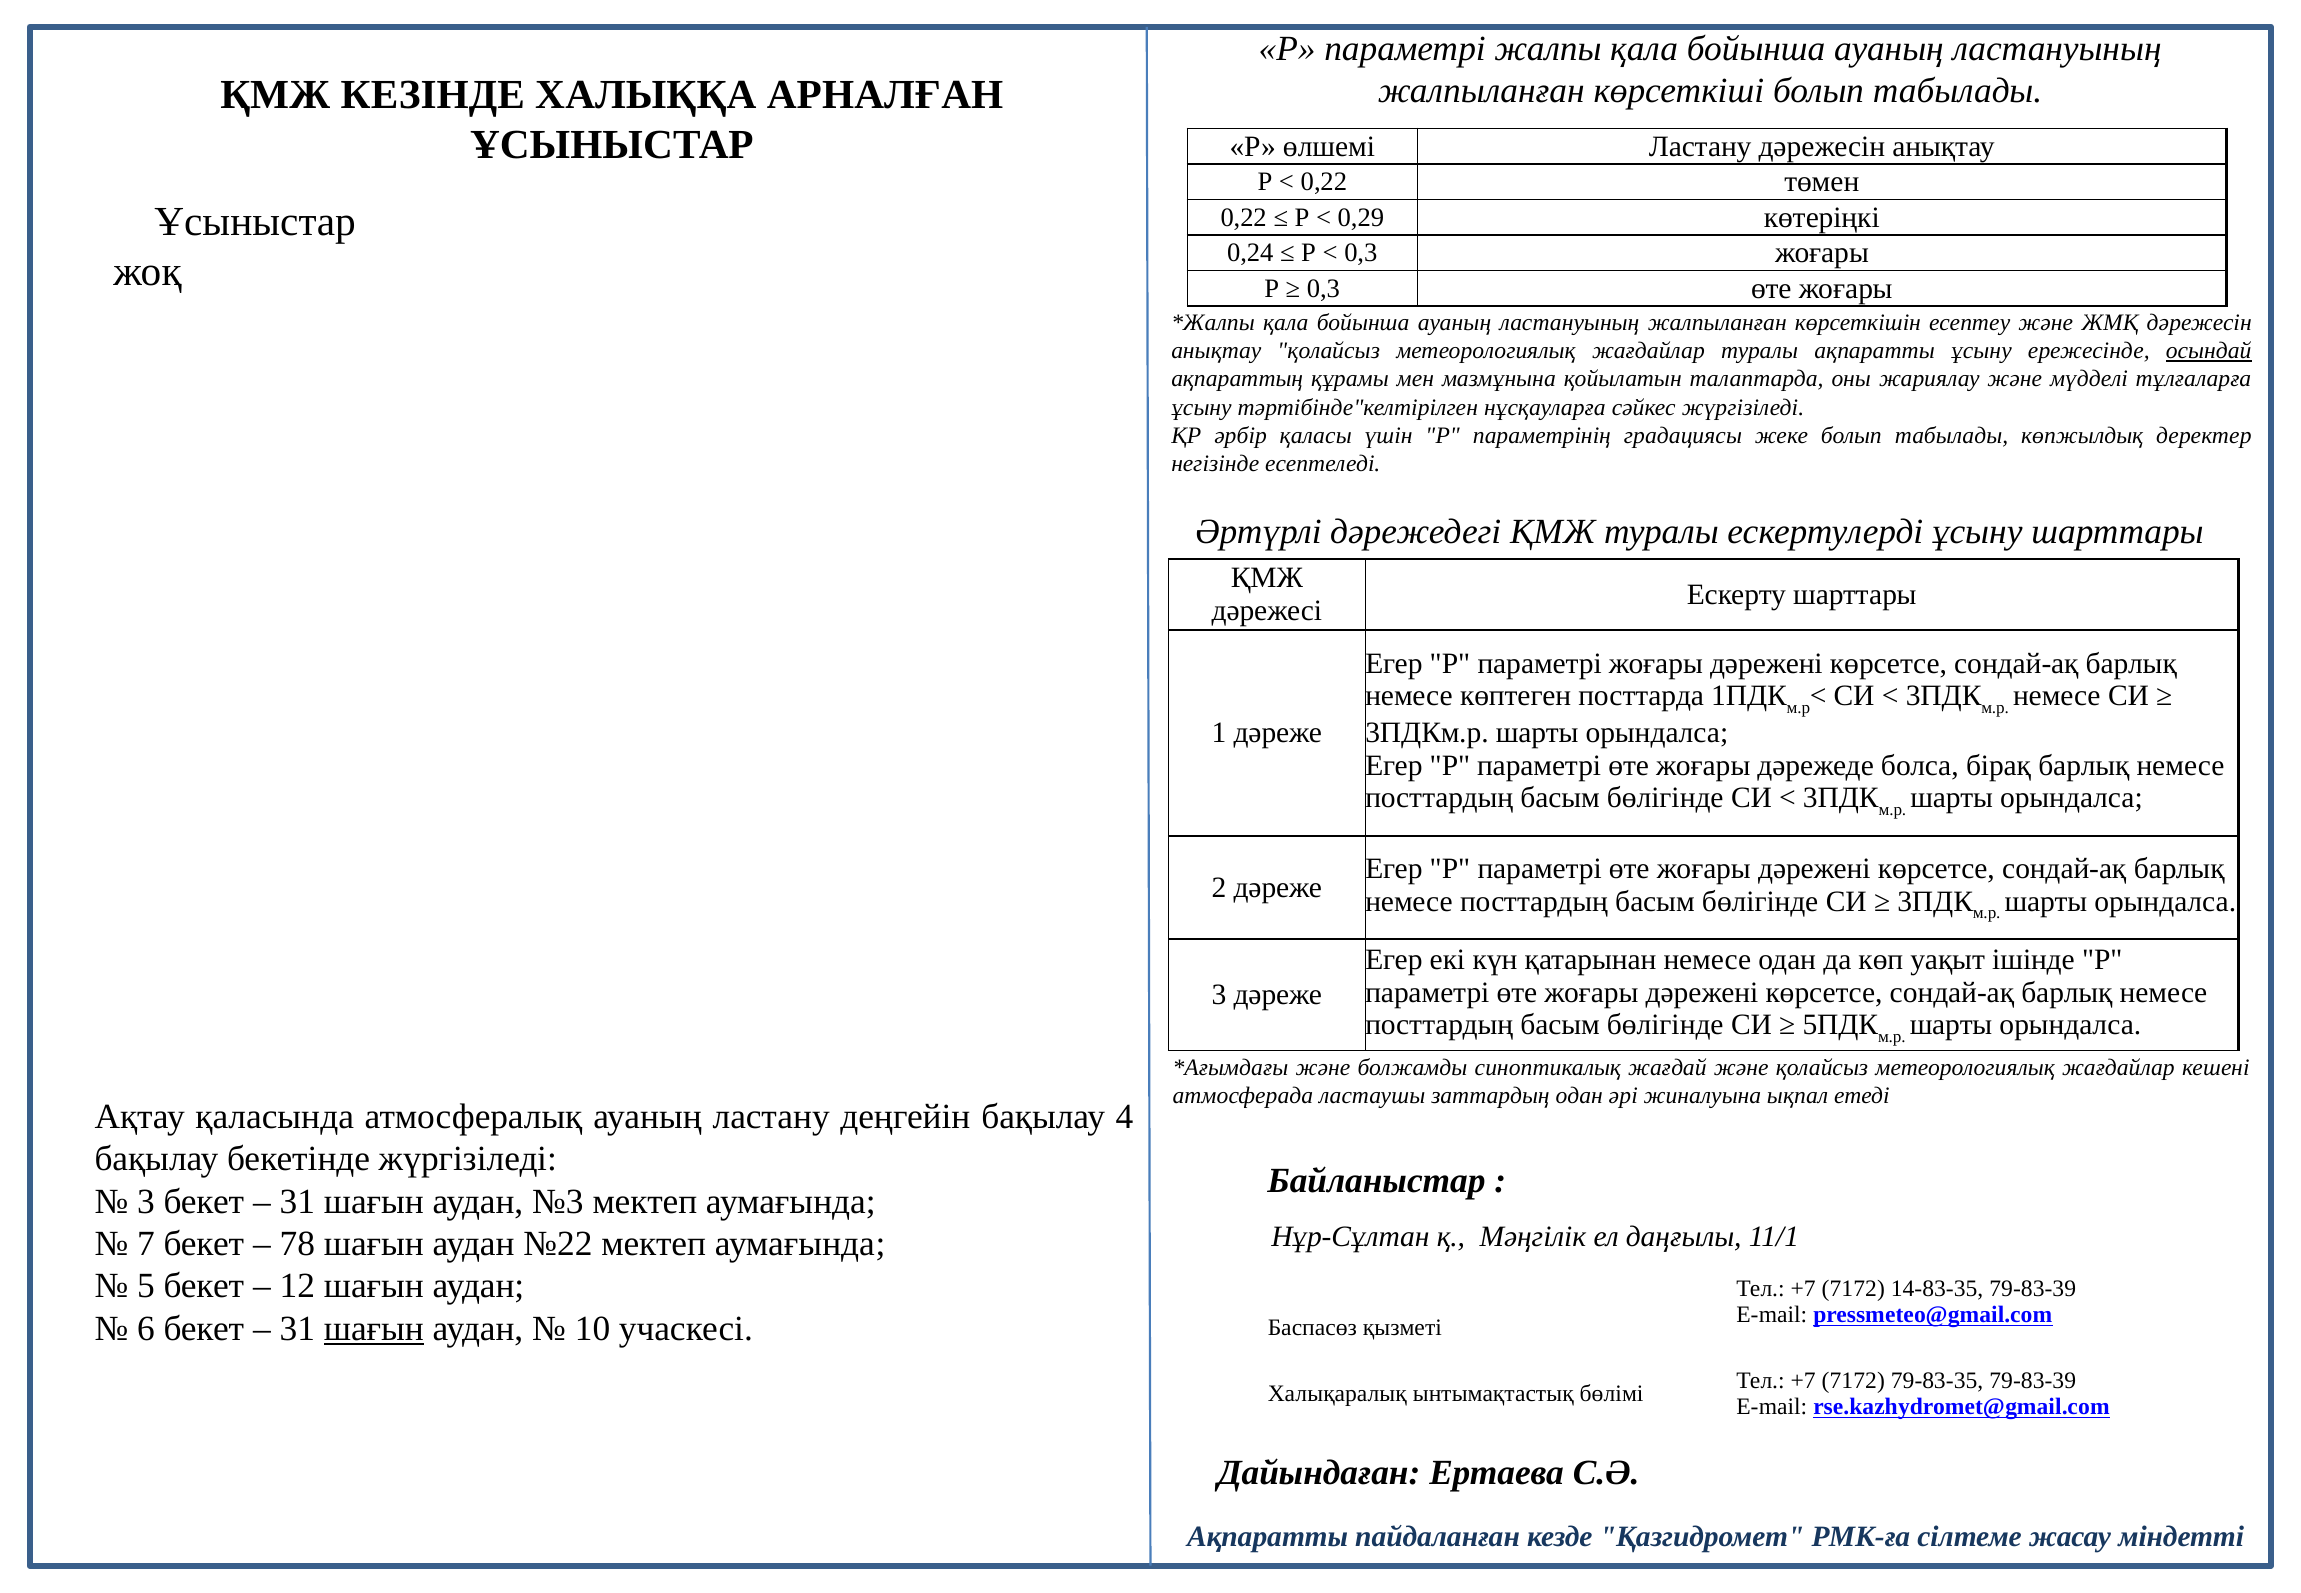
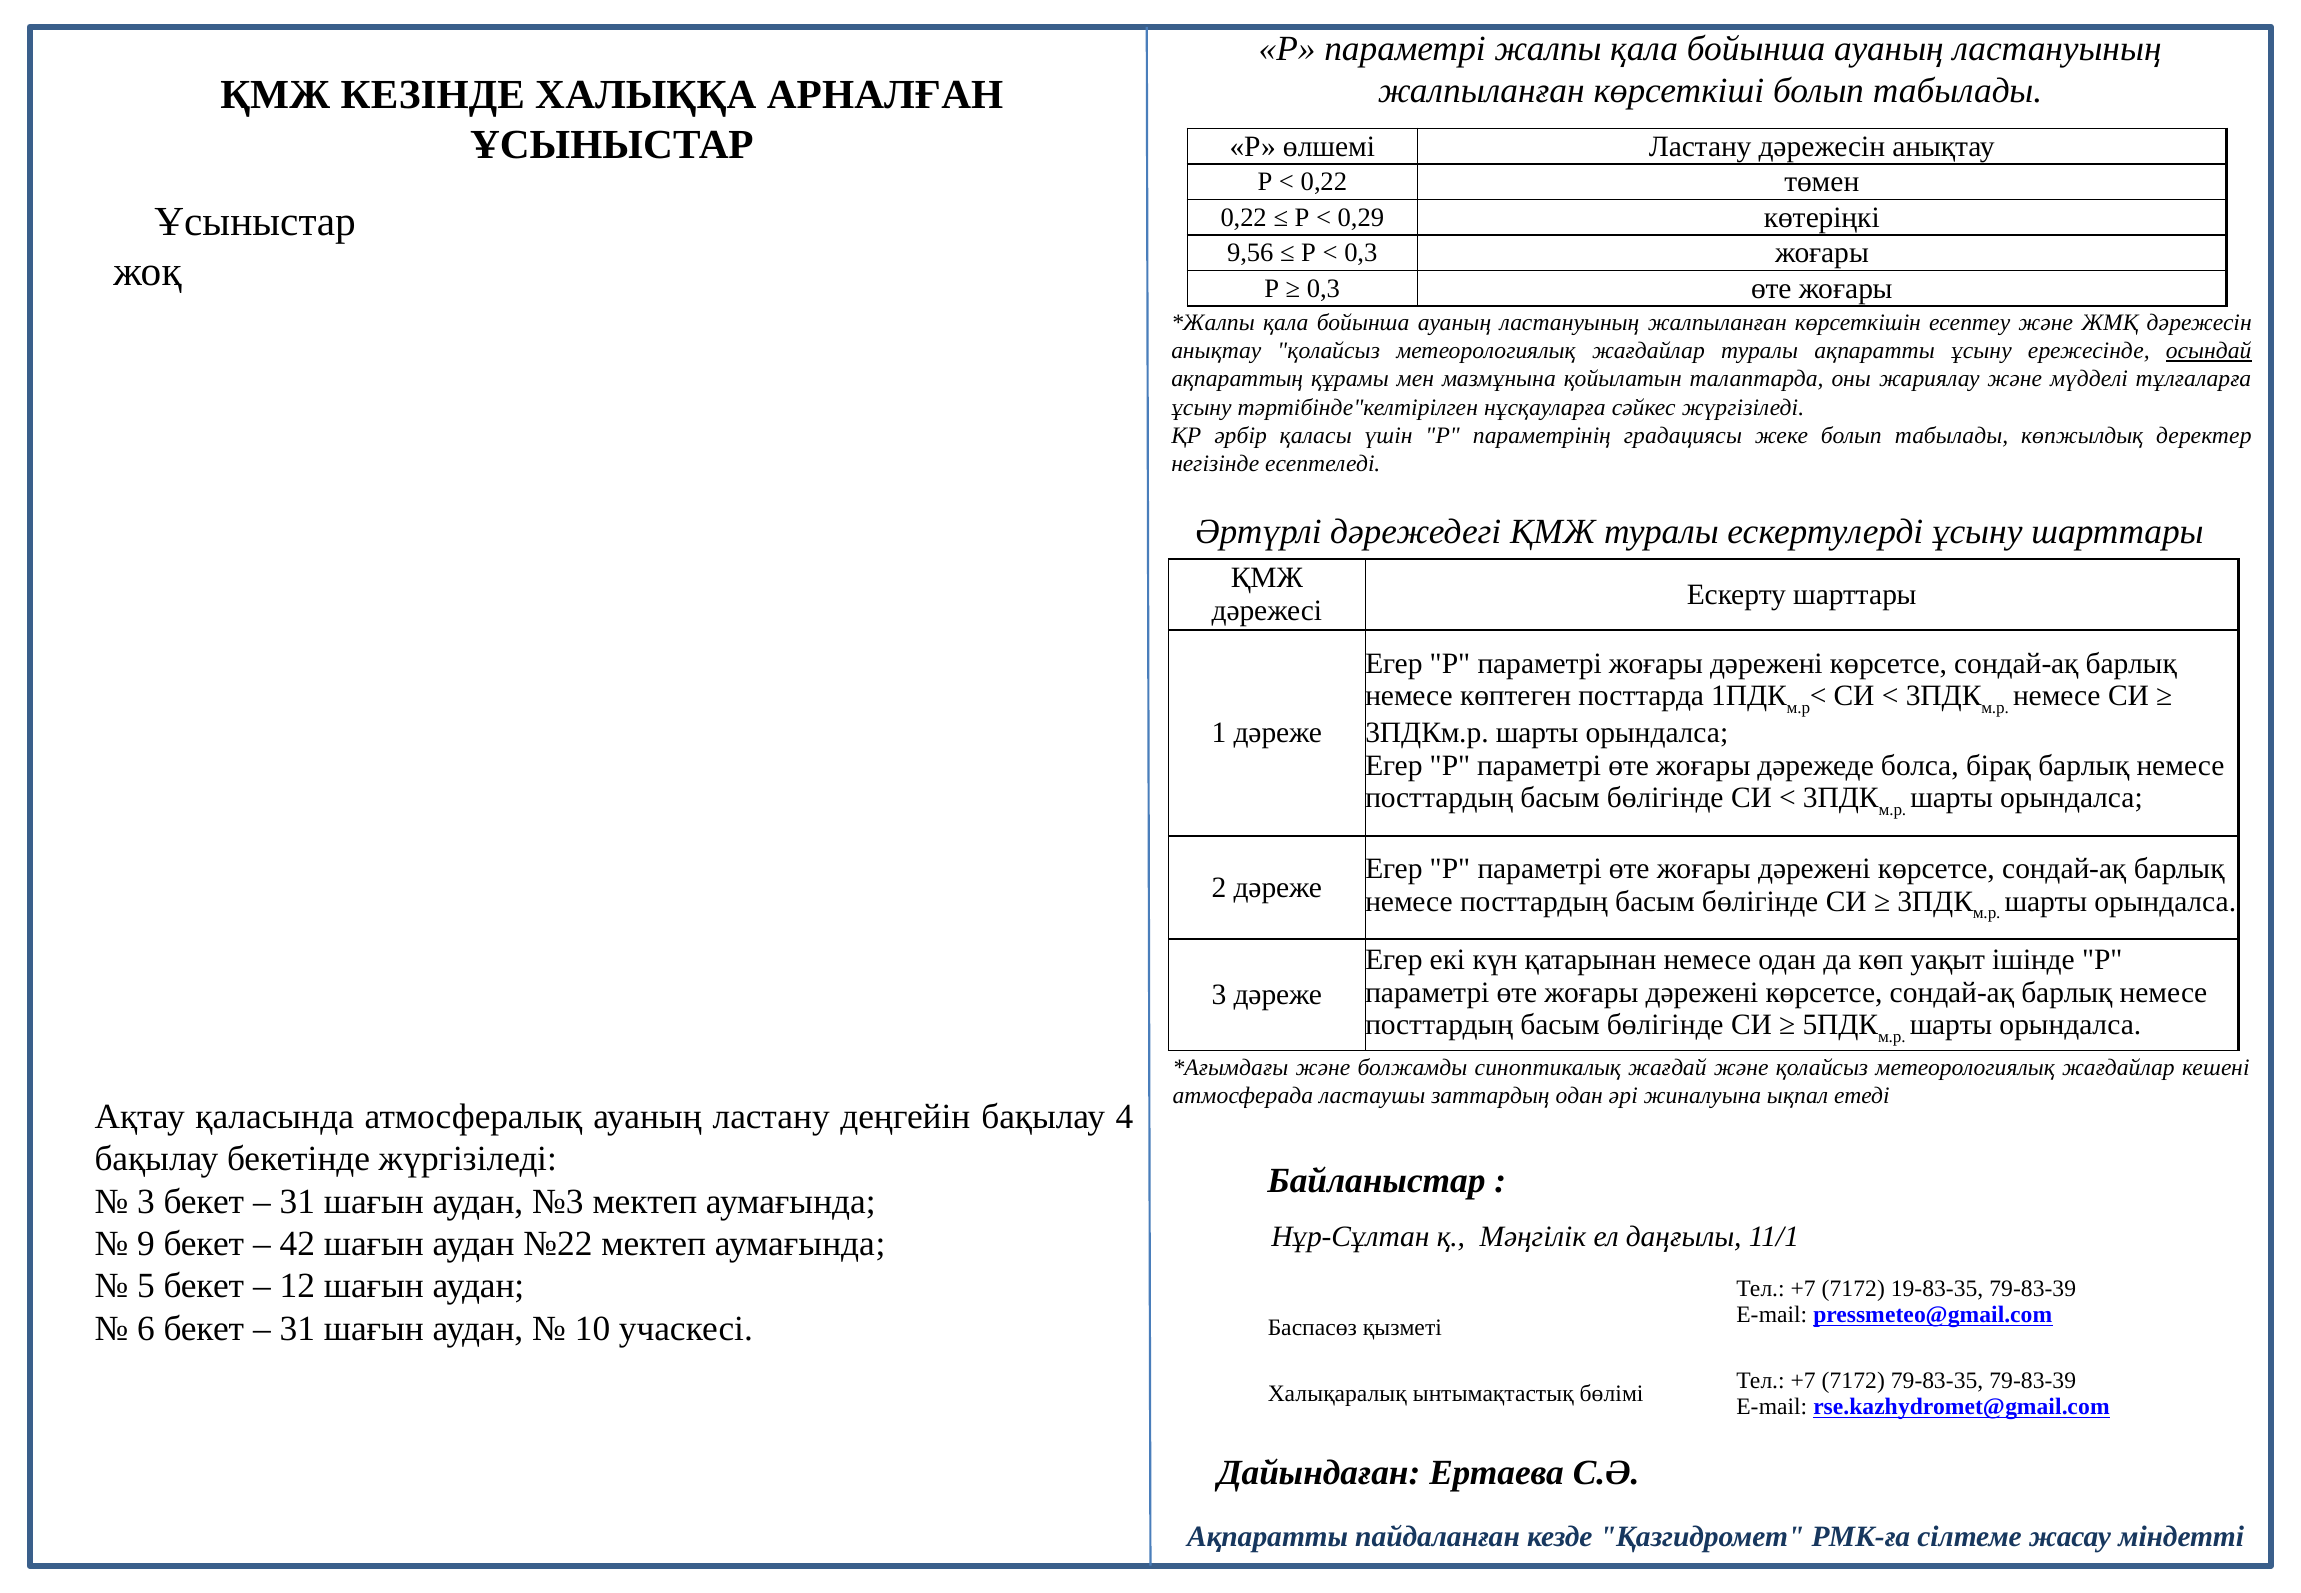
0,24: 0,24 -> 9,56 (1250, 253)
7: 7 -> 9 (146, 1244)
78: 78 -> 42 (297, 1244)
14-83-35: 14-83-35 -> 19-83-35 (1937, 1289)
шағын underline: present -> none (374, 1329)
